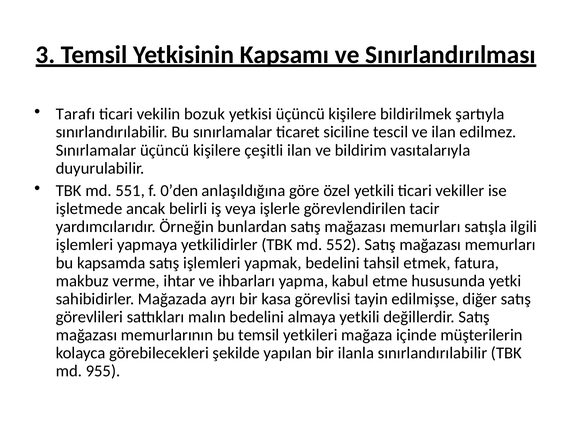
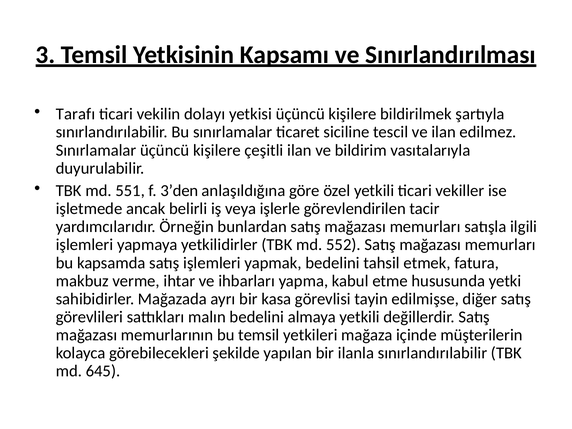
bozuk: bozuk -> dolayı (205, 114)
0’den: 0’den -> 3’den (179, 191)
955: 955 -> 645 (103, 371)
